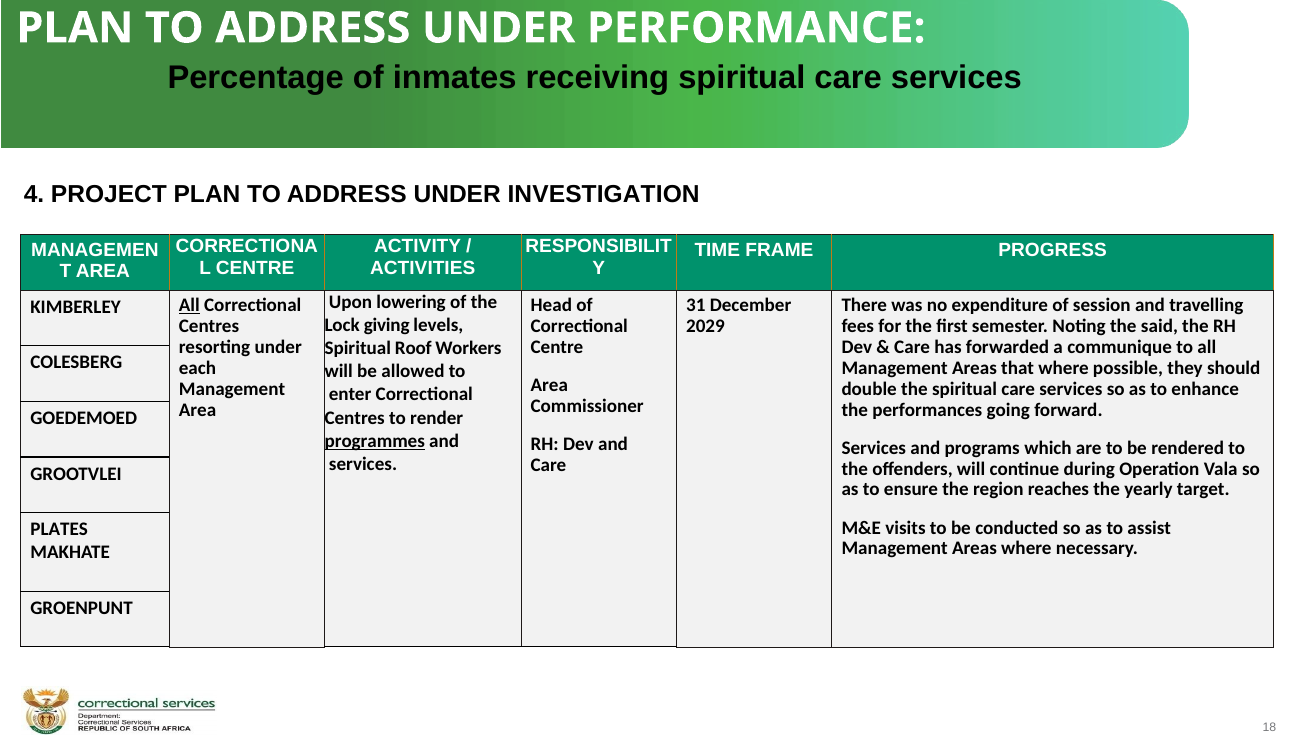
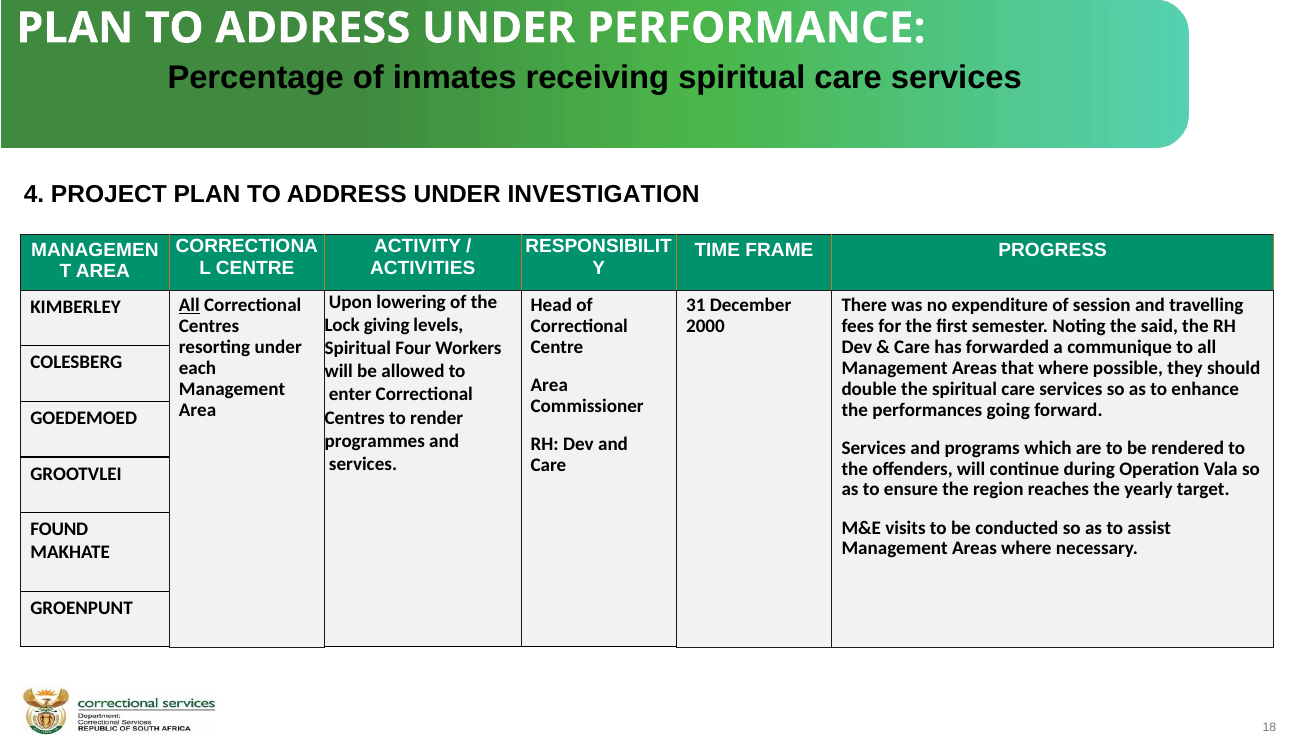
2029: 2029 -> 2000 (705, 326)
Roof: Roof -> Four (413, 348)
programmes underline: present -> none (375, 441)
PLATES: PLATES -> FOUND (59, 530)
